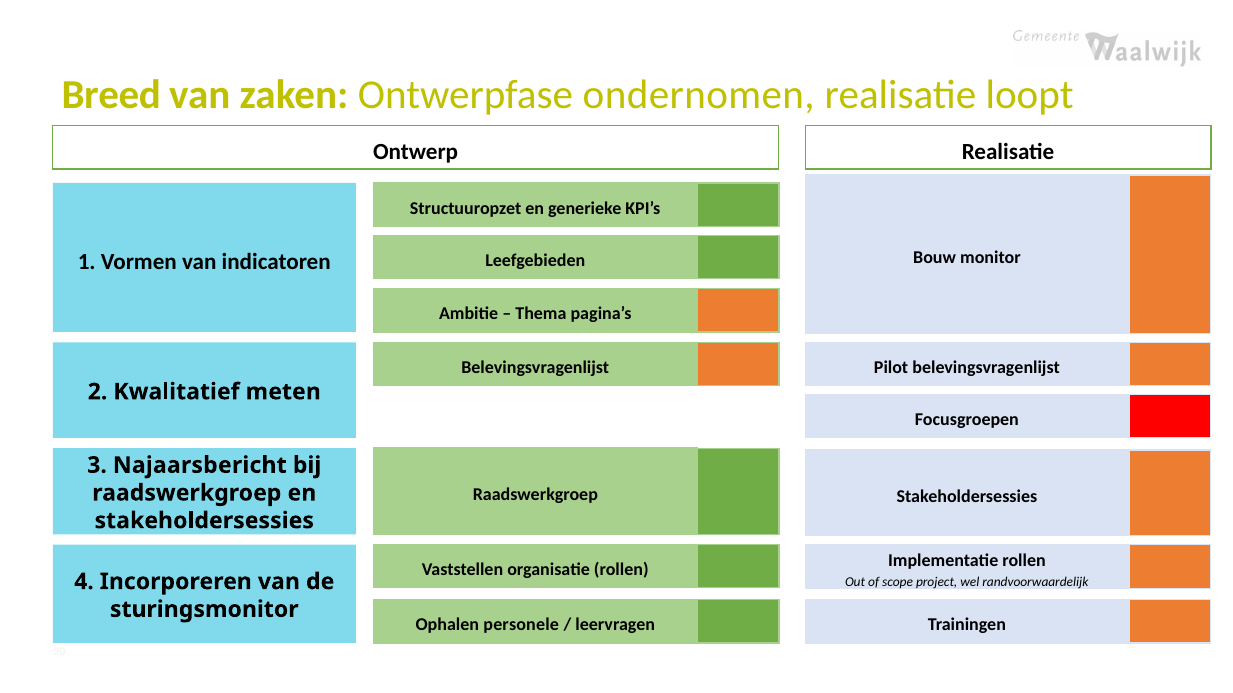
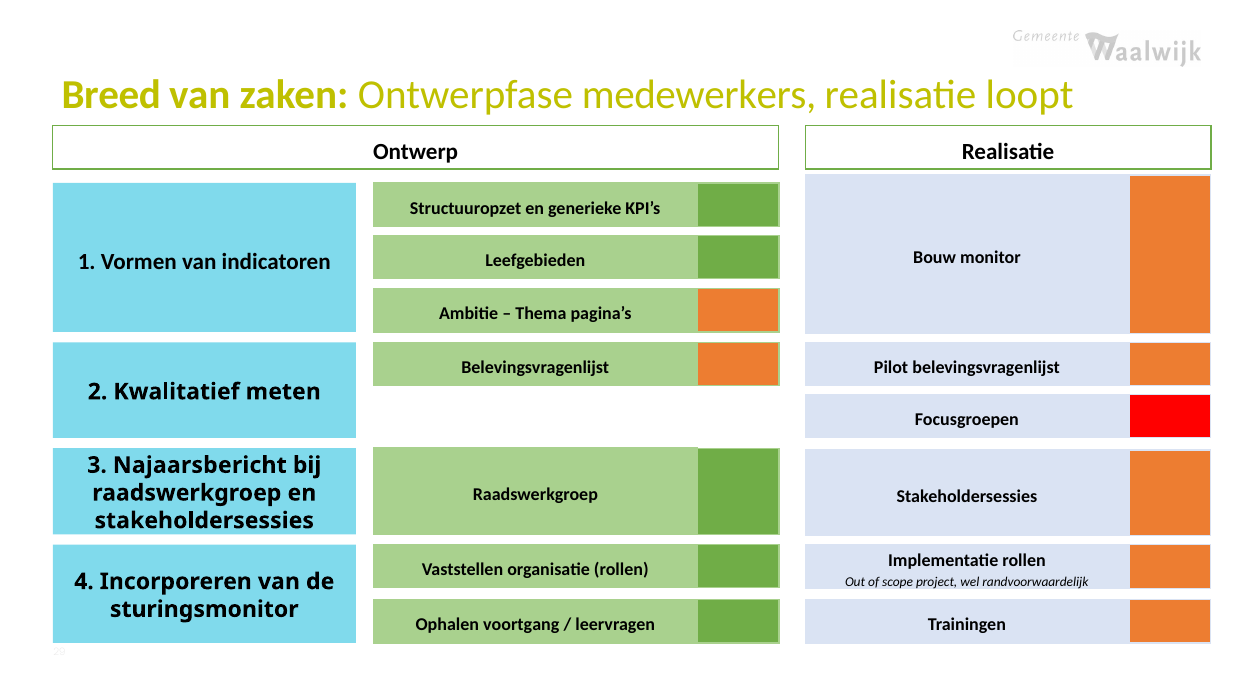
ondernomen: ondernomen -> medewerkers (699, 95)
personele: personele -> voortgang (521, 625)
